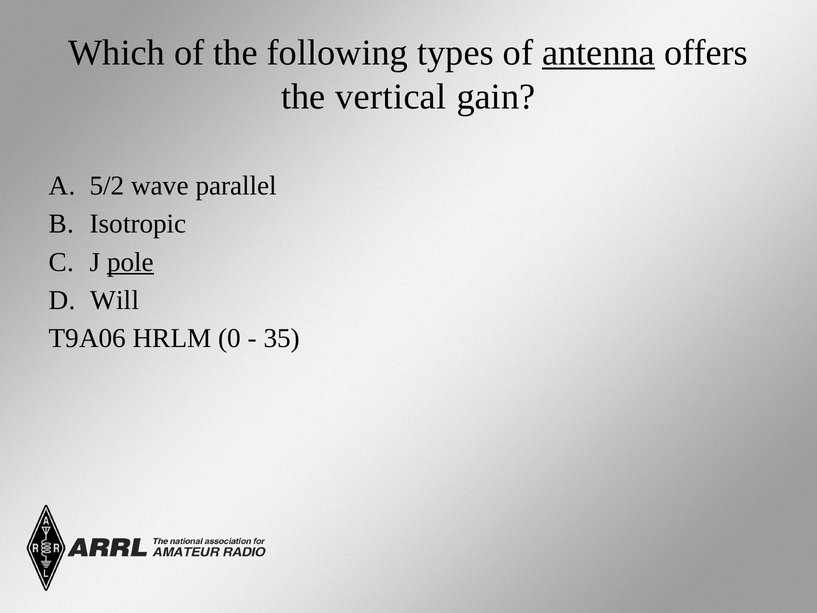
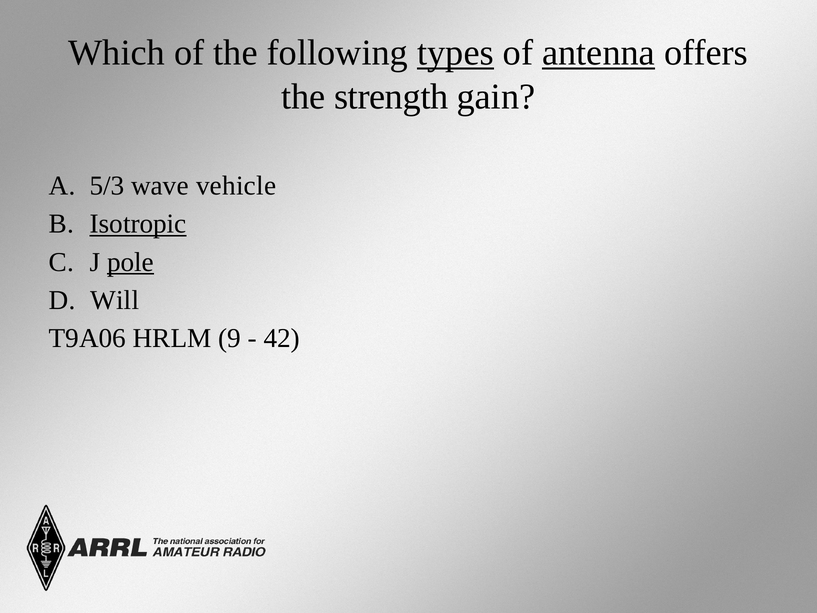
types underline: none -> present (455, 53)
vertical: vertical -> strength (391, 96)
5/2: 5/2 -> 5/3 (107, 186)
parallel: parallel -> vehicle (236, 186)
Isotropic underline: none -> present (138, 224)
0: 0 -> 9 (230, 338)
35: 35 -> 42 (282, 338)
